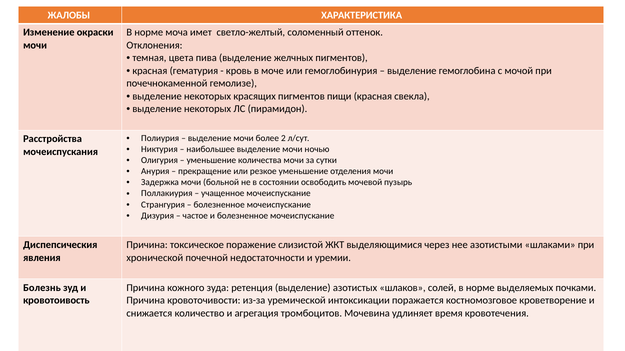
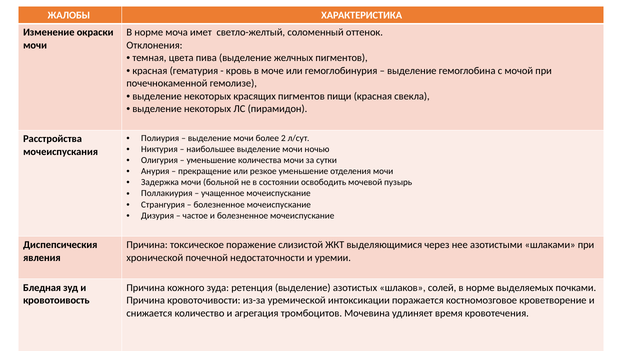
Болезнь: Болезнь -> Бледная (42, 288)
